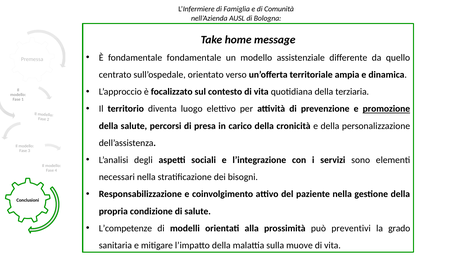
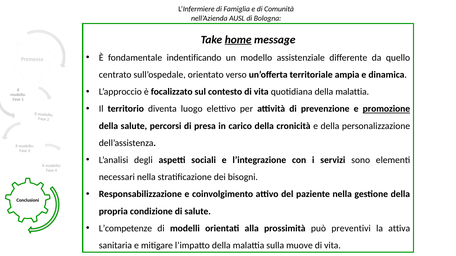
home underline: none -> present (238, 40)
fondamentale fondamentale: fondamentale -> indentificando (194, 58)
quotidiana della terziaria: terziaria -> malattia (352, 92)
grado: grado -> attiva (399, 229)
